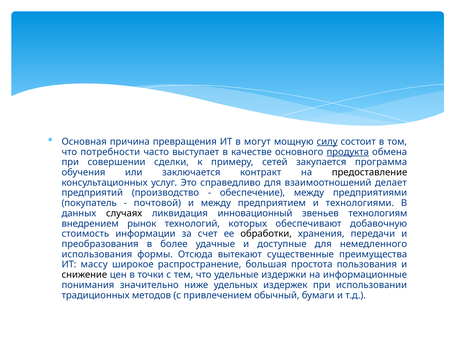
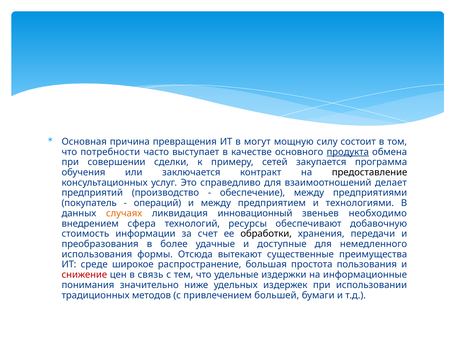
силу underline: present -> none (327, 142)
почтовой: почтовой -> операций (157, 203)
случаях colour: black -> orange (124, 213)
технологиям: технологиям -> необходимо (378, 213)
рынок: рынок -> сфера (142, 224)
которых: которых -> ресурсы (248, 224)
массу: массу -> среде (94, 265)
снижение colour: black -> red (84, 275)
точки: точки -> связь (151, 275)
обычный: обычный -> большей (277, 295)
